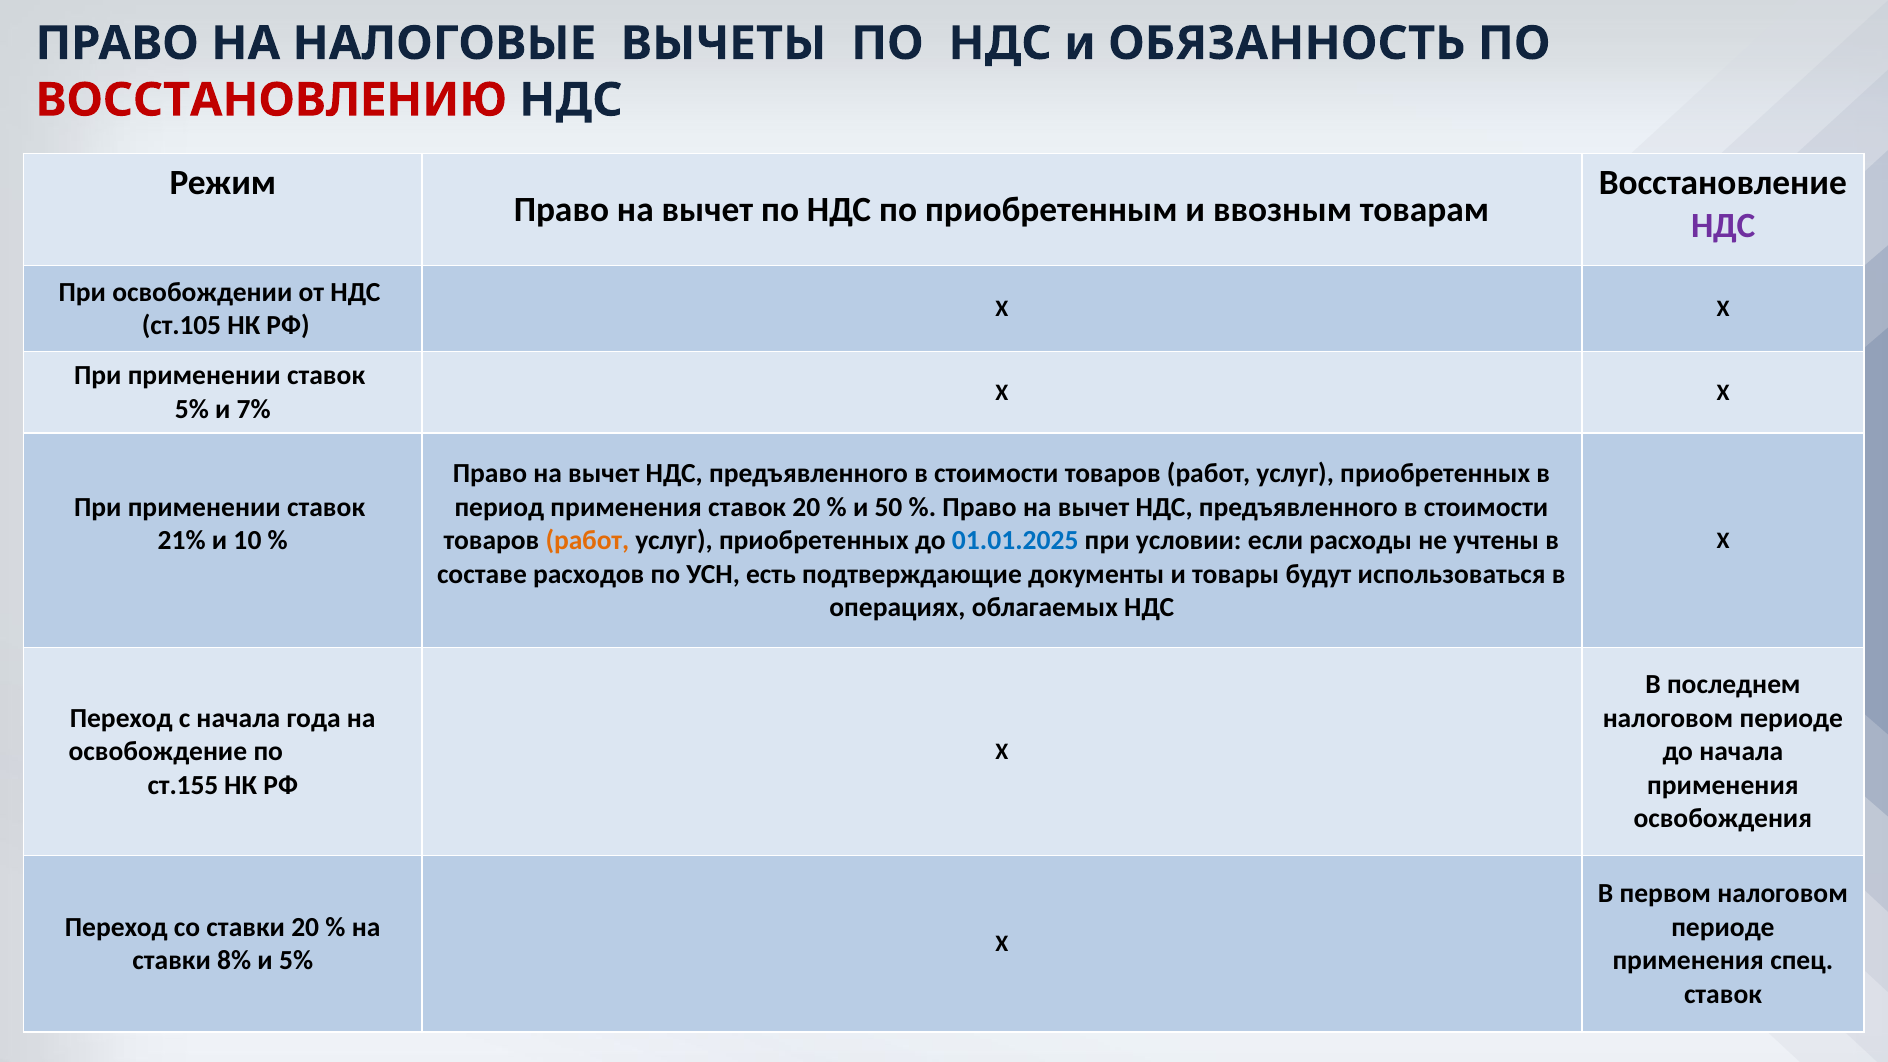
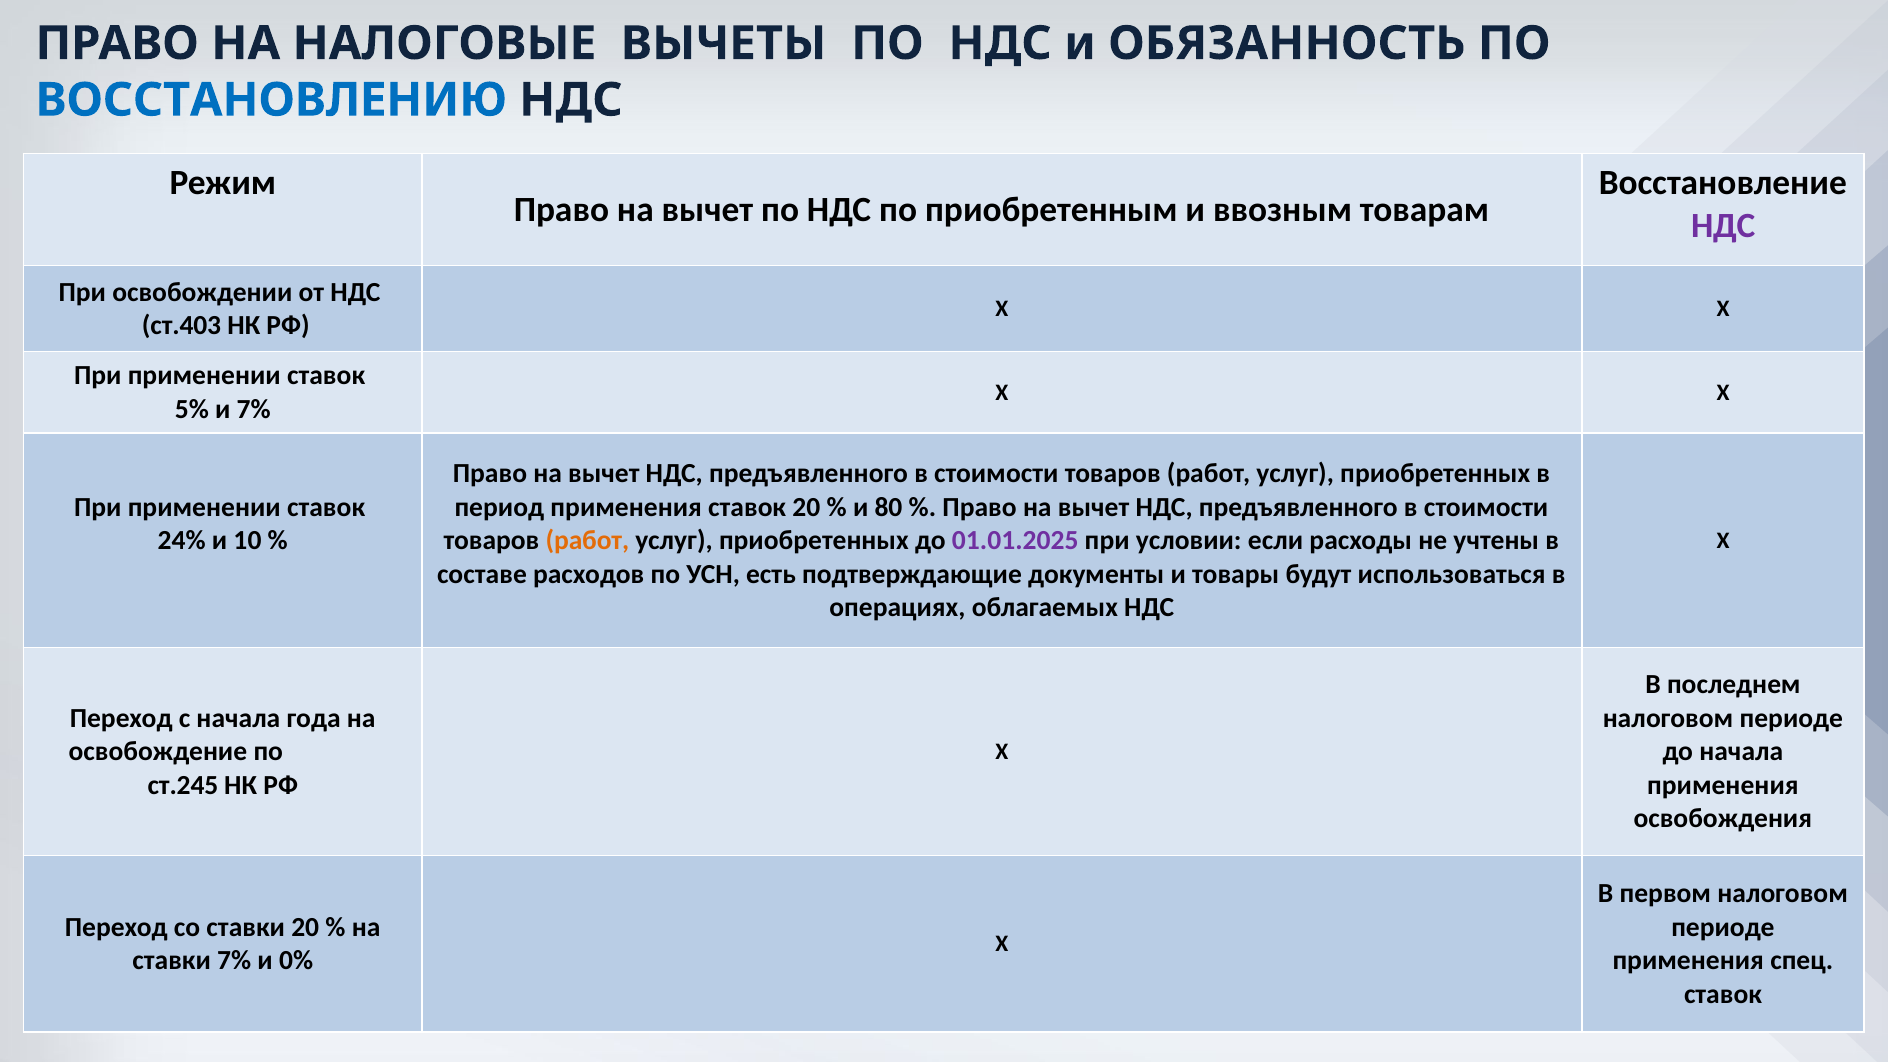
ВОССТАНОВЛЕНИЮ colour: red -> blue (271, 100)
ст.105: ст.105 -> ст.403 (182, 326)
50: 50 -> 80 (888, 507)
21%: 21% -> 24% (182, 540)
01.01.2025 colour: blue -> purple (1015, 540)
ст.155: ст.155 -> ст.245 (183, 785)
ставки 8%: 8% -> 7% (234, 961)
и 5%: 5% -> 0% (296, 961)
